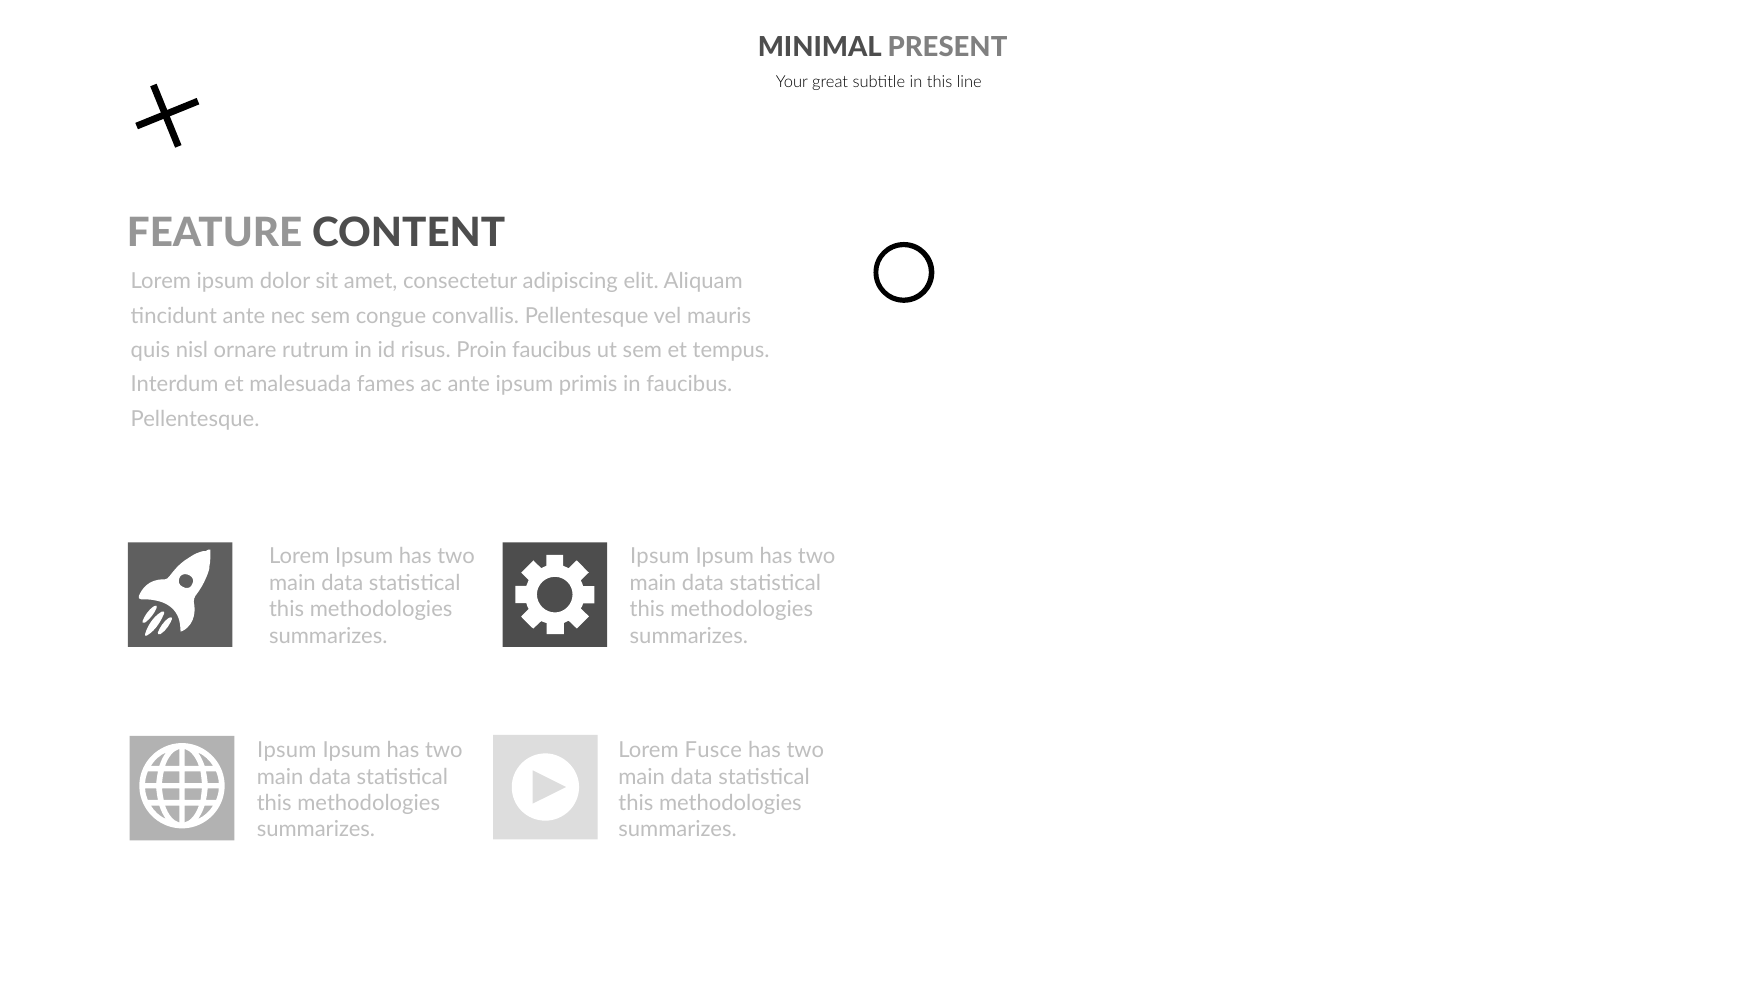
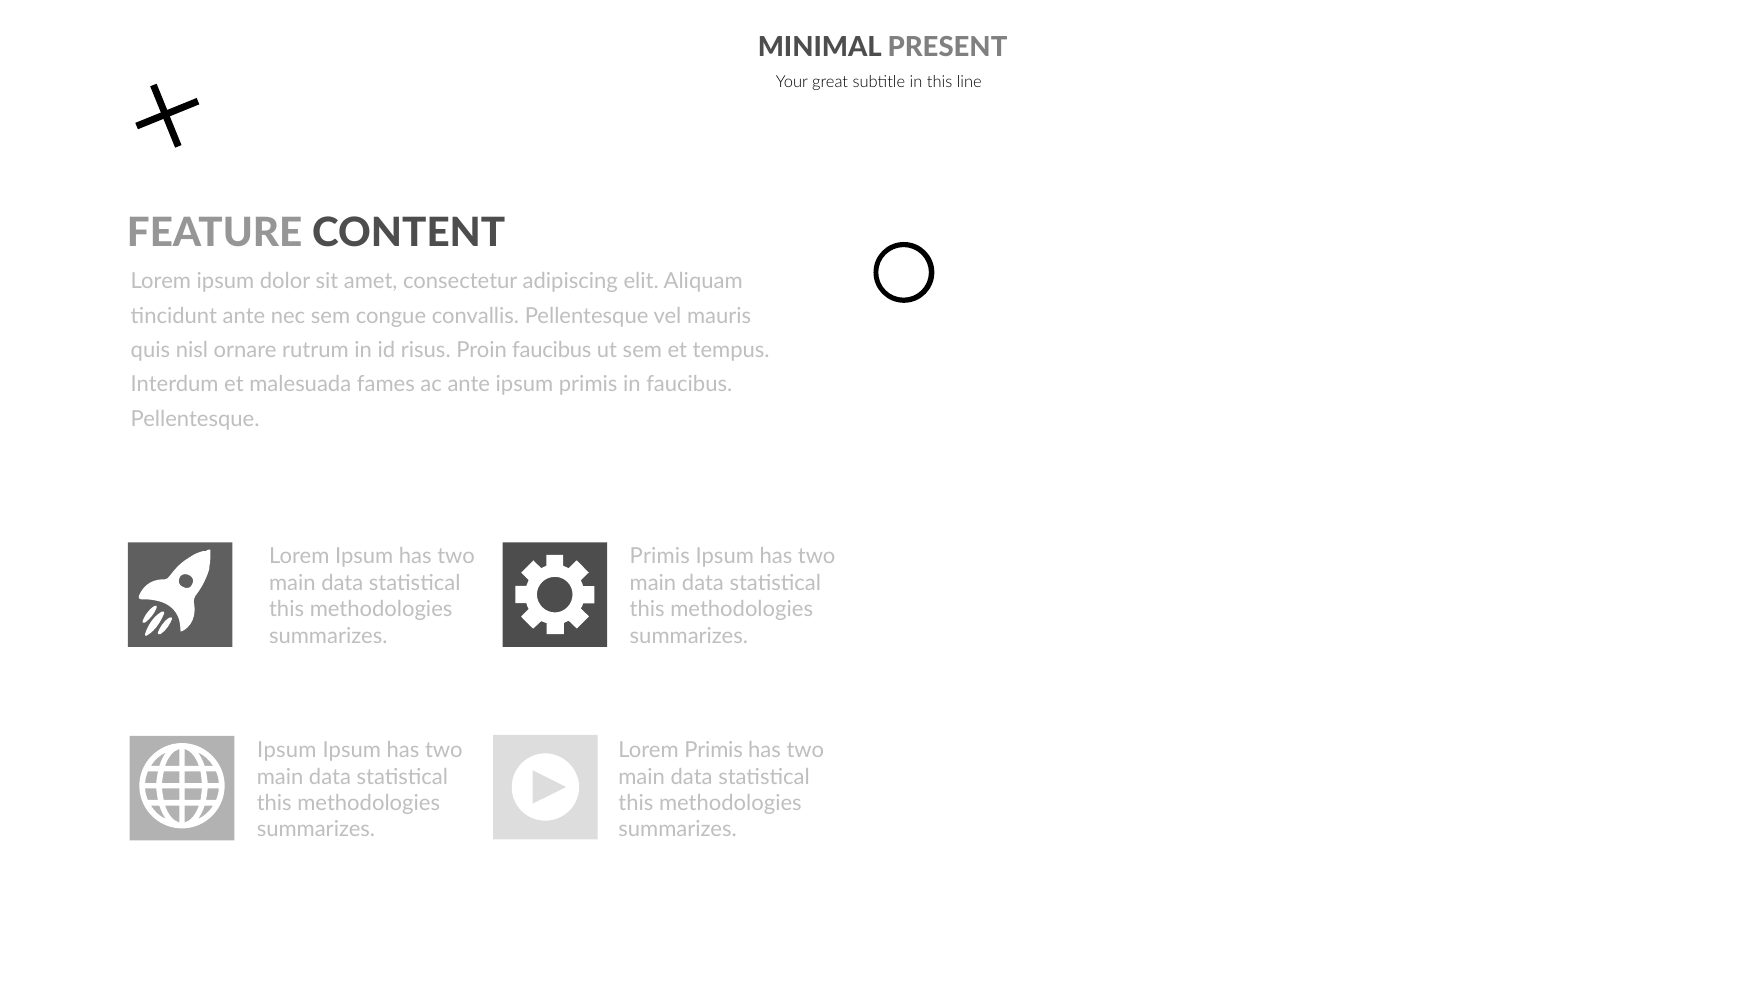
Ipsum: Ipsum -> Primis (660, 557)
Lorem Fusce: Fusce -> Primis (714, 751)
